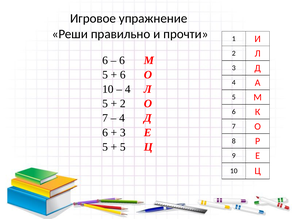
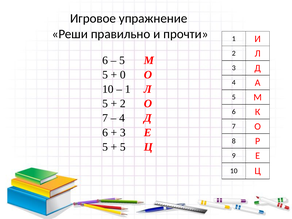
6: 6 -> 5 (122, 60)
6: 6 -> 0 (123, 75)
4: 4 -> 1 (128, 89)
